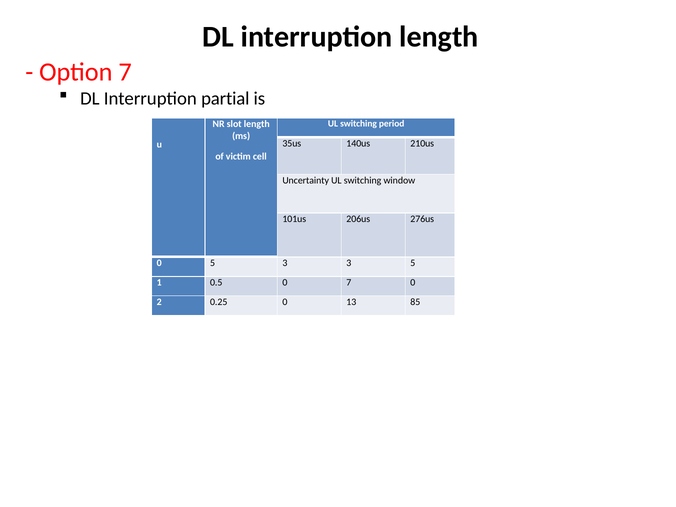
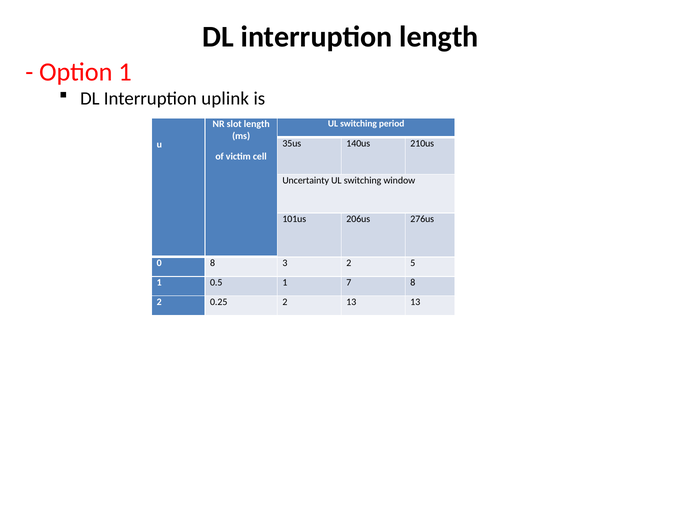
Option 7: 7 -> 1 (125, 72)
partial: partial -> uplink (225, 99)
0 5: 5 -> 8 (213, 263)
3 3: 3 -> 2 (349, 263)
0.5 0: 0 -> 1 (285, 282)
7 0: 0 -> 8 (413, 282)
0.25 0: 0 -> 2 (285, 302)
13 85: 85 -> 13 (415, 302)
